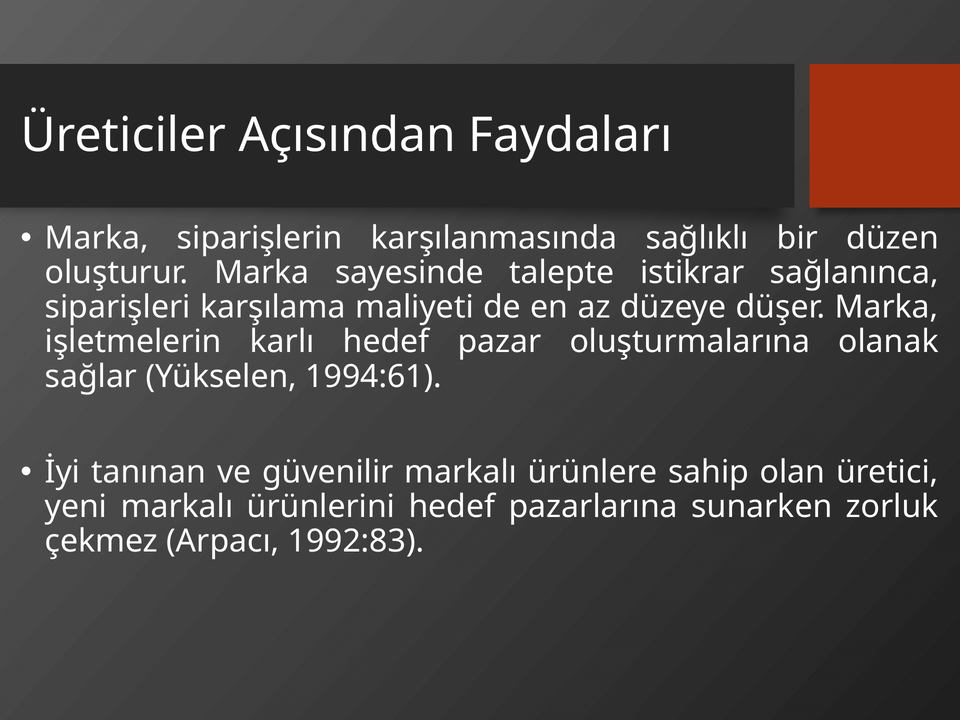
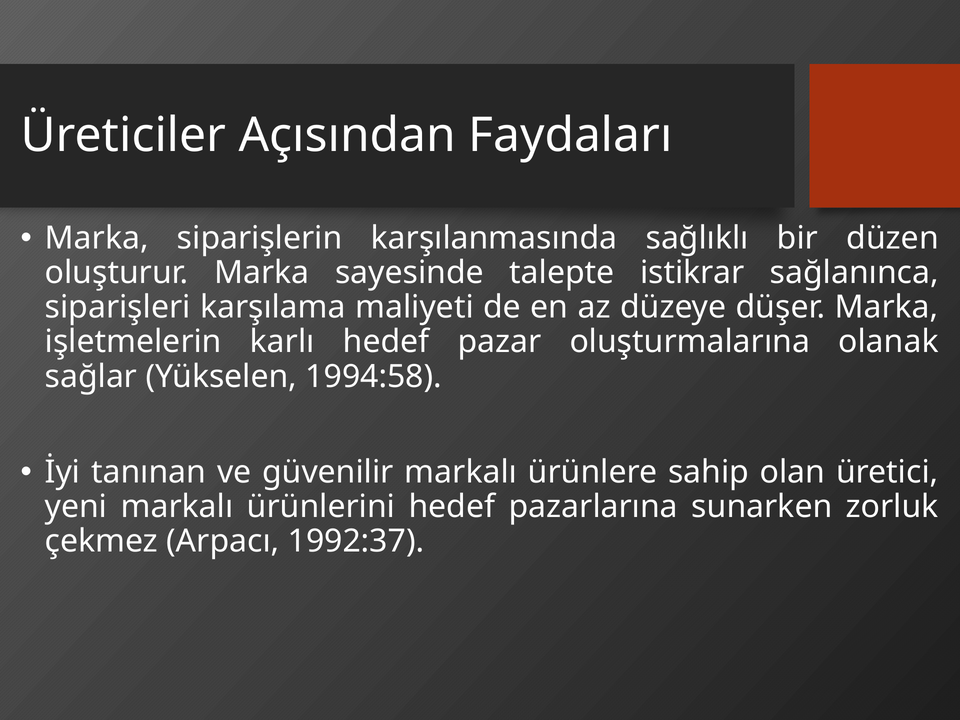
1994:61: 1994:61 -> 1994:58 (374, 376)
1992:83: 1992:83 -> 1992:37 (356, 541)
